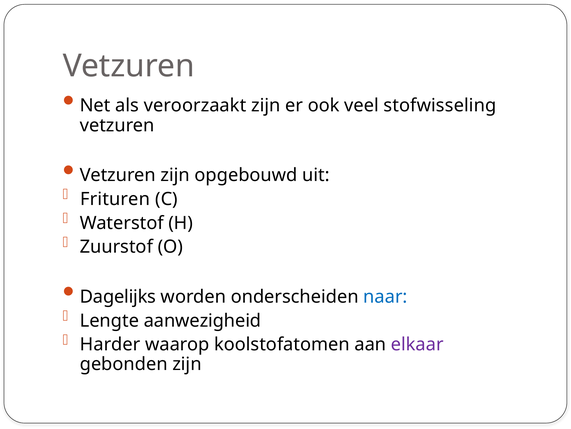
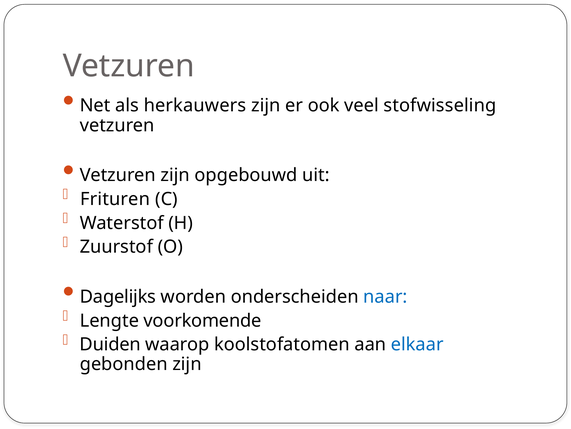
veroorzaakt: veroorzaakt -> herkauwers (195, 105)
aanwezigheid: aanwezigheid -> voorkomende (203, 320)
Harder: Harder -> Duiden (110, 344)
elkaar colour: purple -> blue (417, 344)
